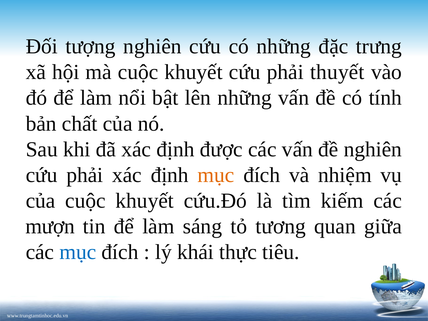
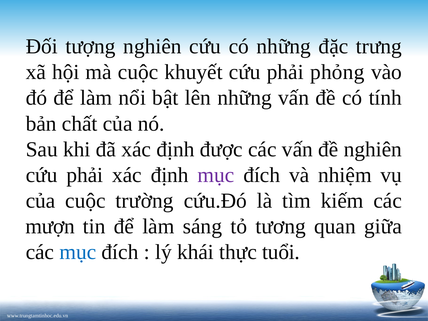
thuyết: thuyết -> phỏng (337, 72)
mục colour: orange -> purple (216, 175)
của cuộc khuyết: khuyết -> trường (145, 201)
tiêu: tiêu -> tuổi (281, 252)
